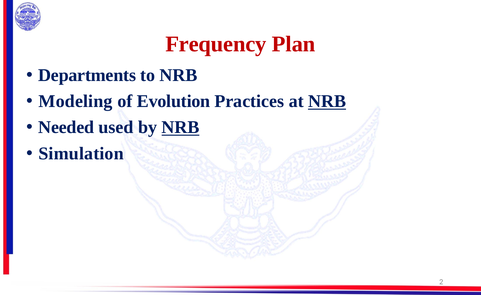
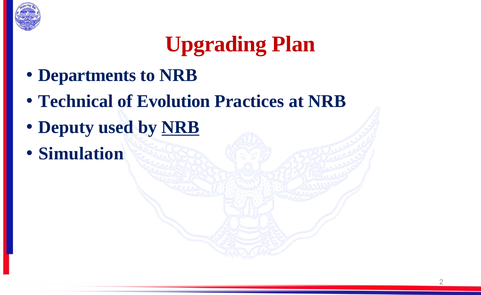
Frequency: Frequency -> Upgrading (216, 44)
Modeling: Modeling -> Technical (76, 101)
NRB underline: present -> none (327, 101)
Needed: Needed -> Deputy (66, 127)
